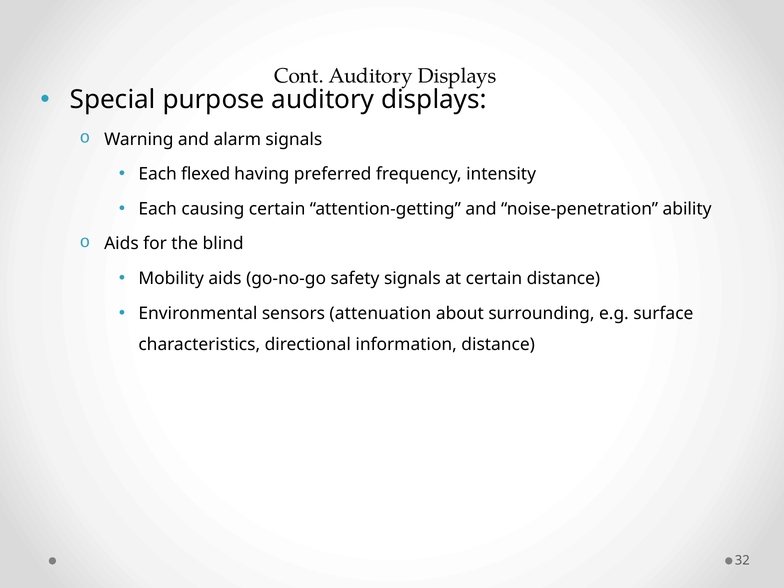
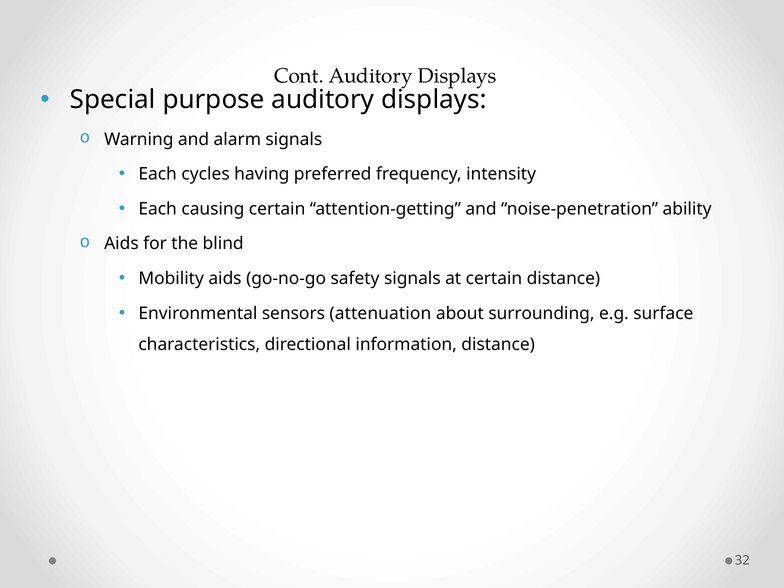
flexed: flexed -> cycles (206, 174)
